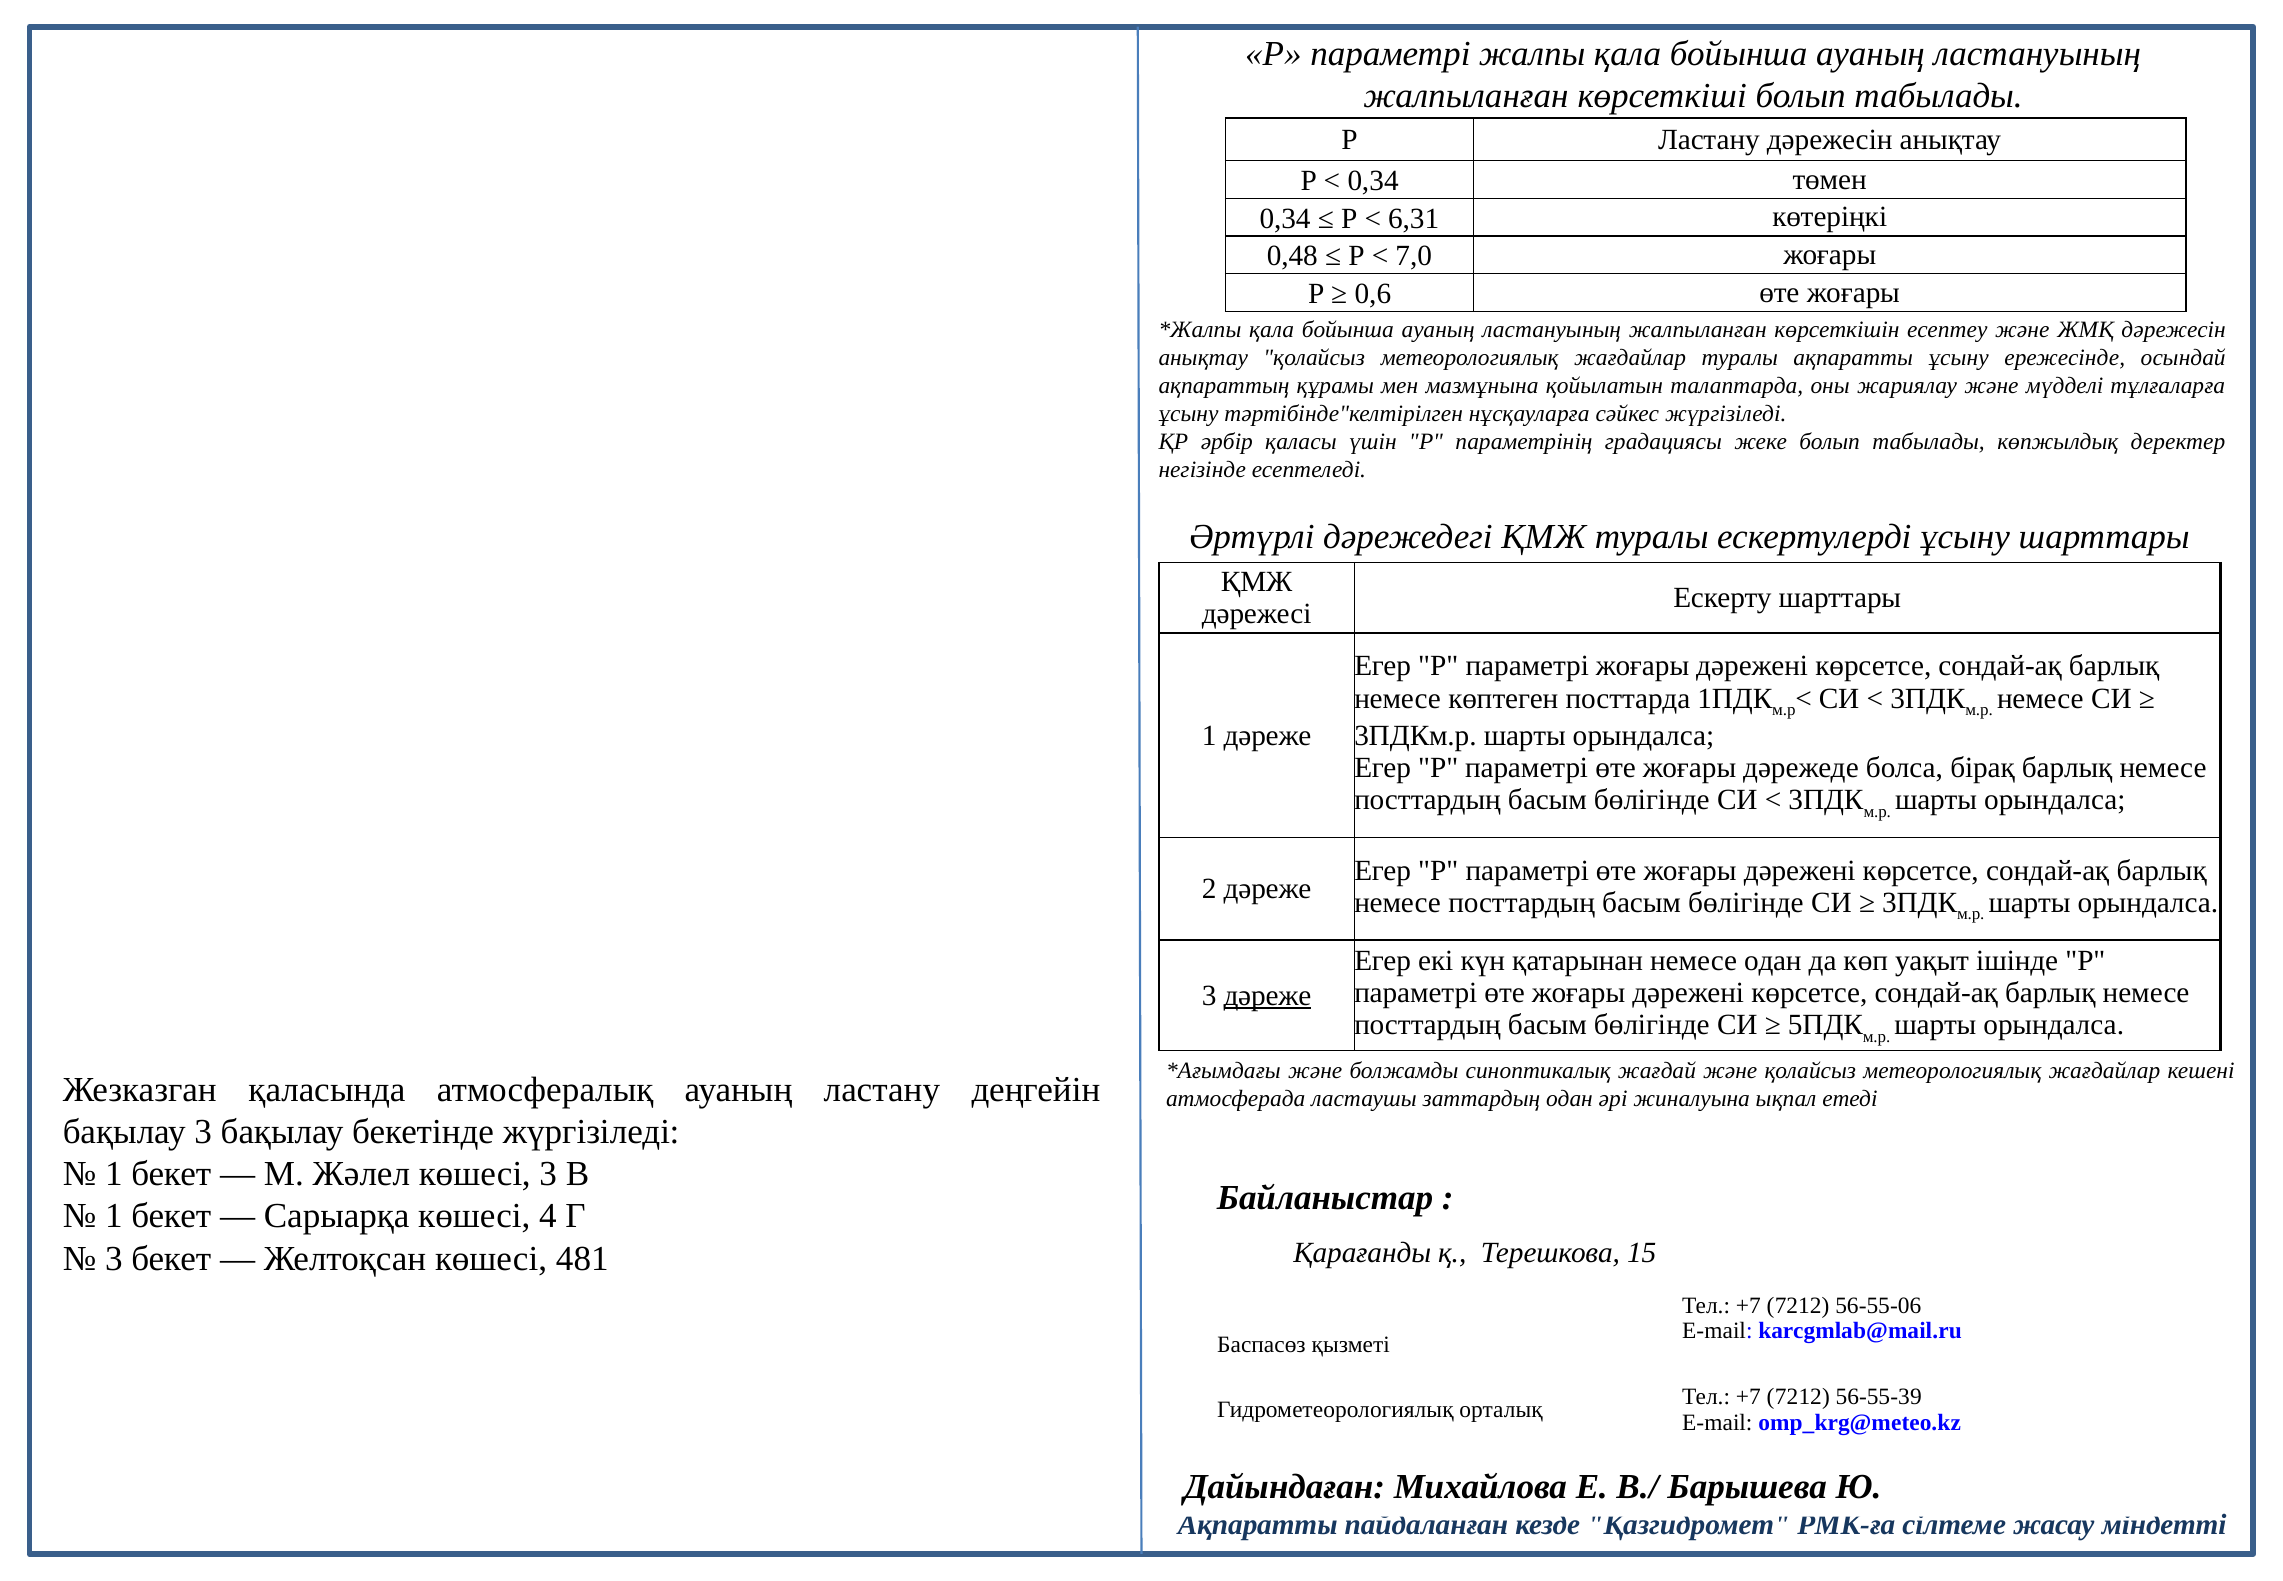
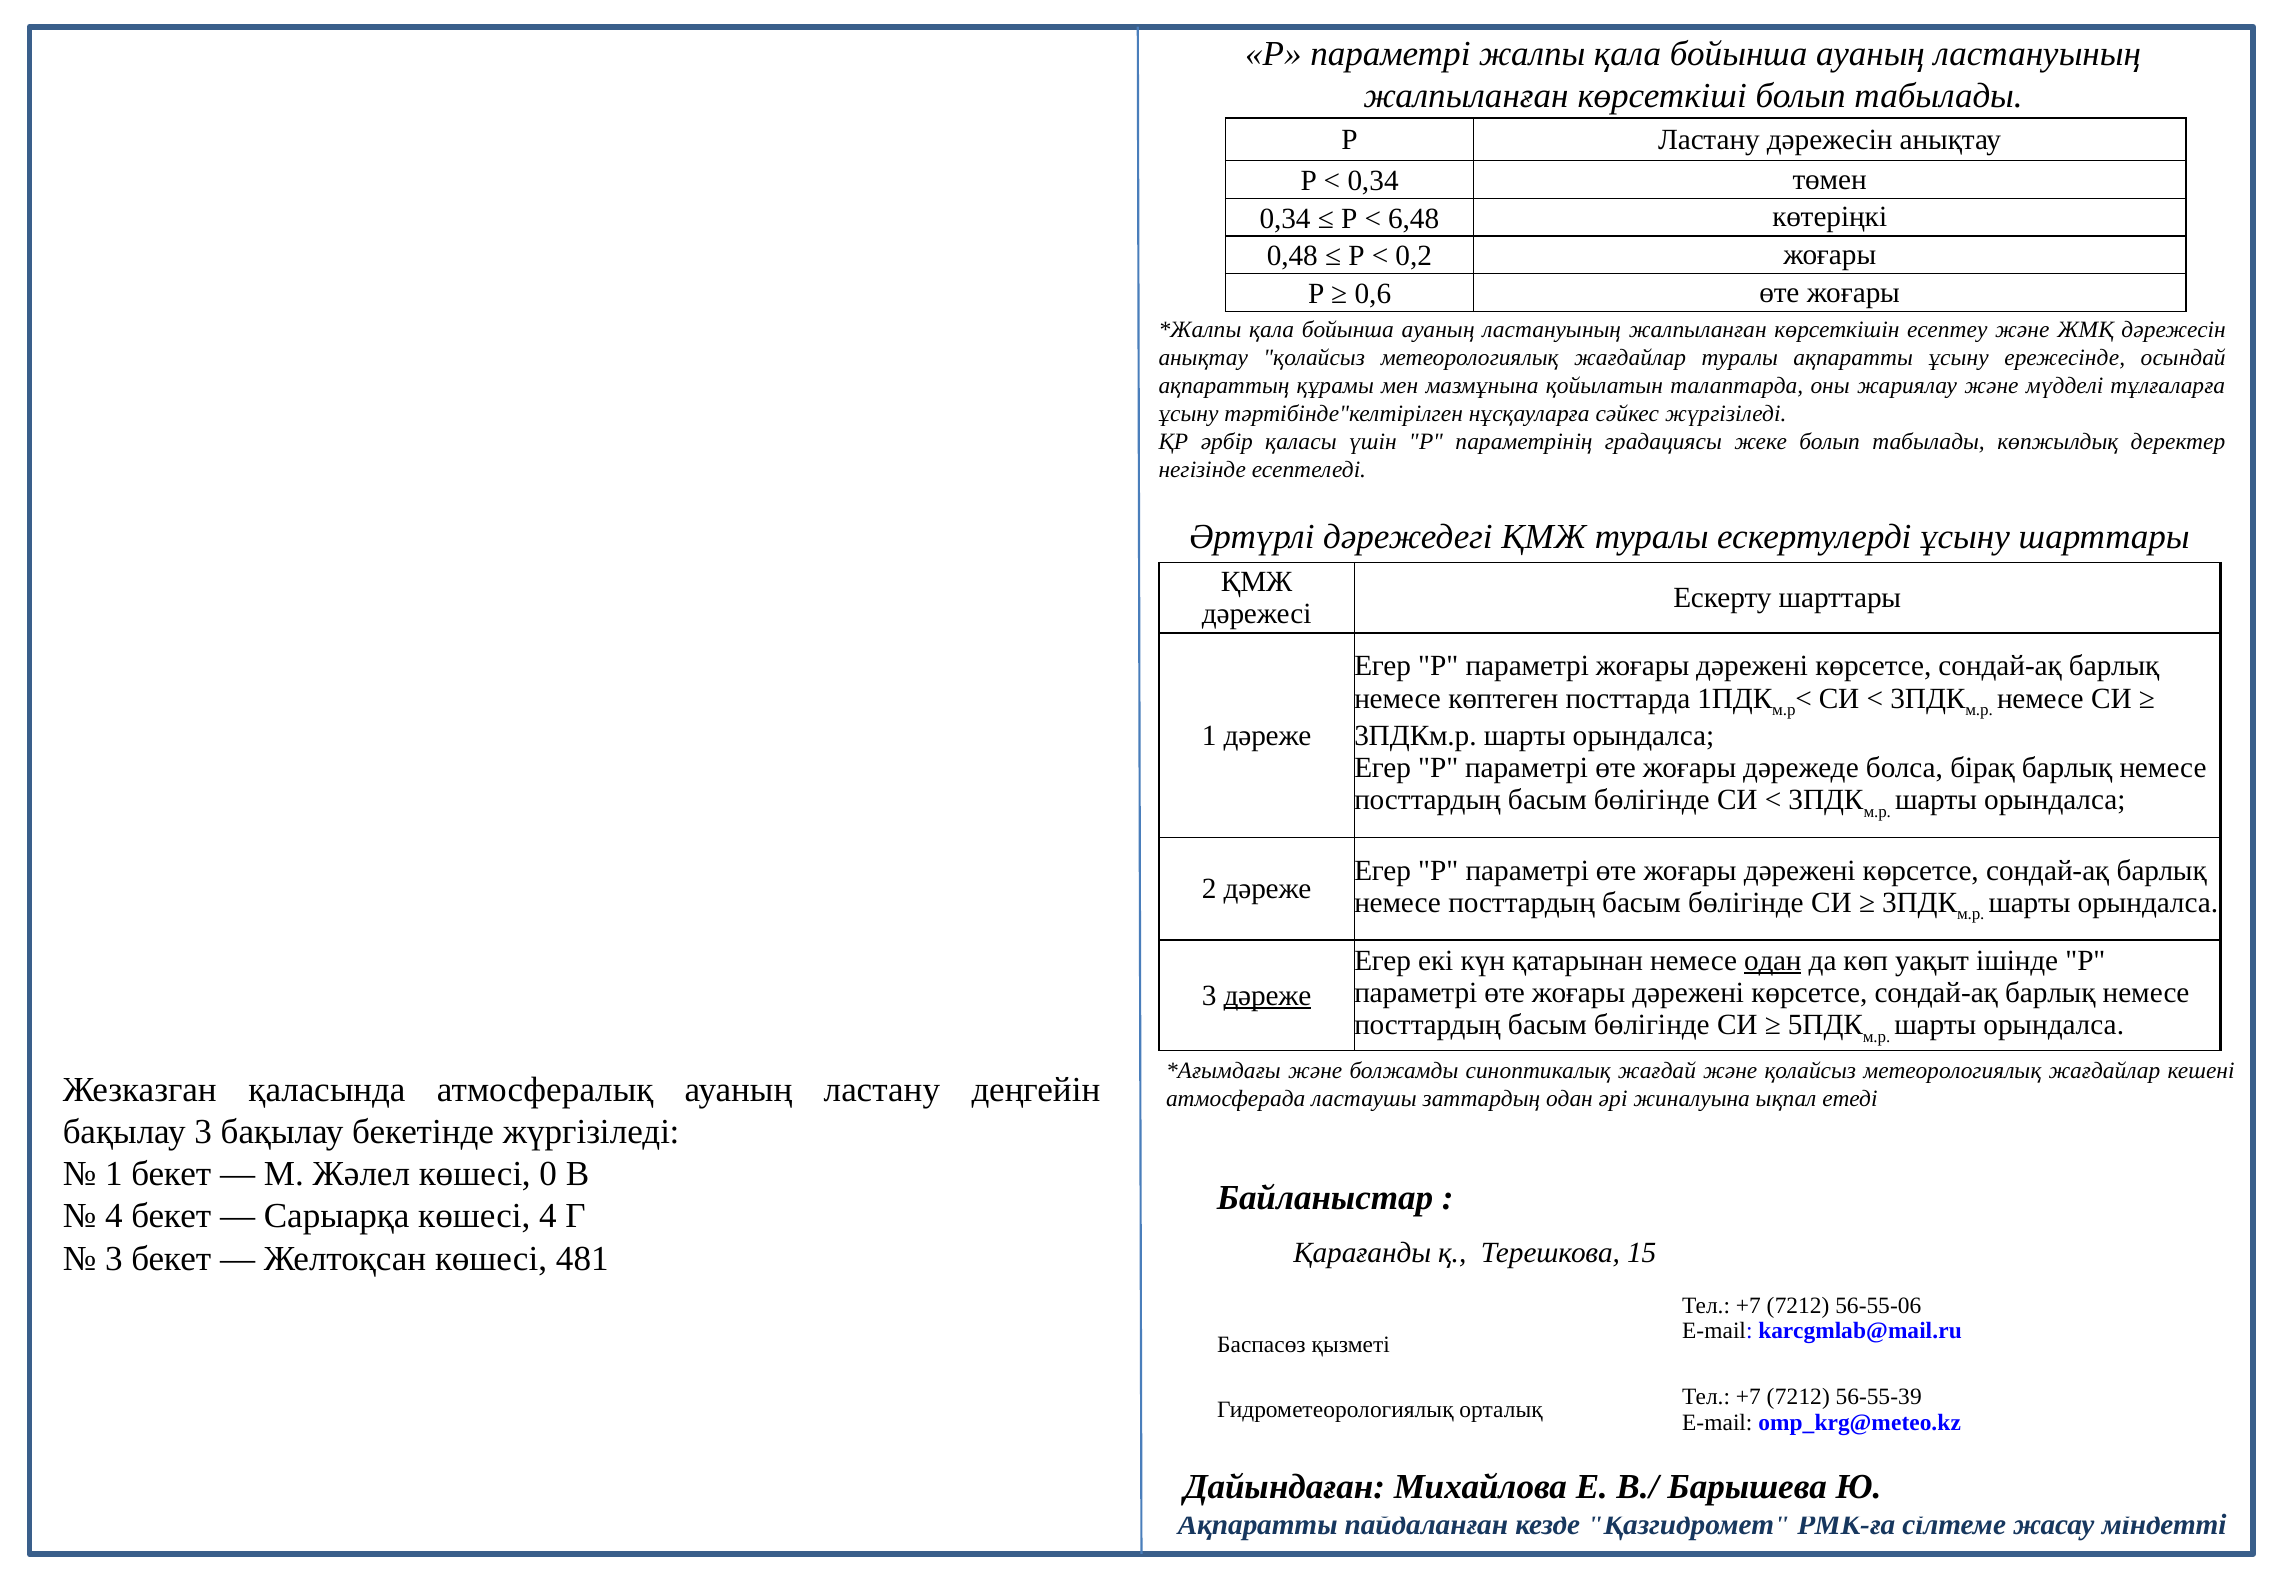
6,31: 6,31 -> 6,48 (1414, 218)
7,0: 7,0 -> 0,2 (1414, 256)
одан underline: none -> present (1773, 960)
көшесі 3: 3 -> 0 (548, 1174)
1: 1 -> 4 (114, 1216)
